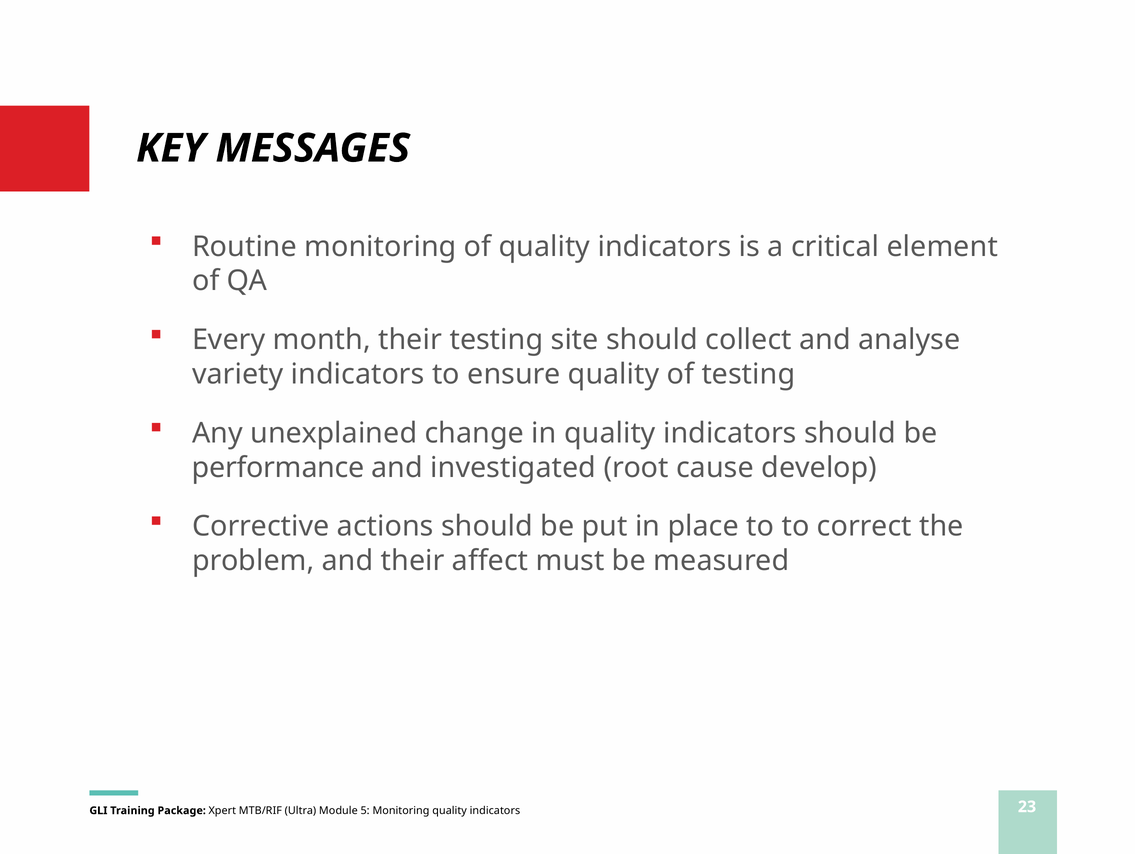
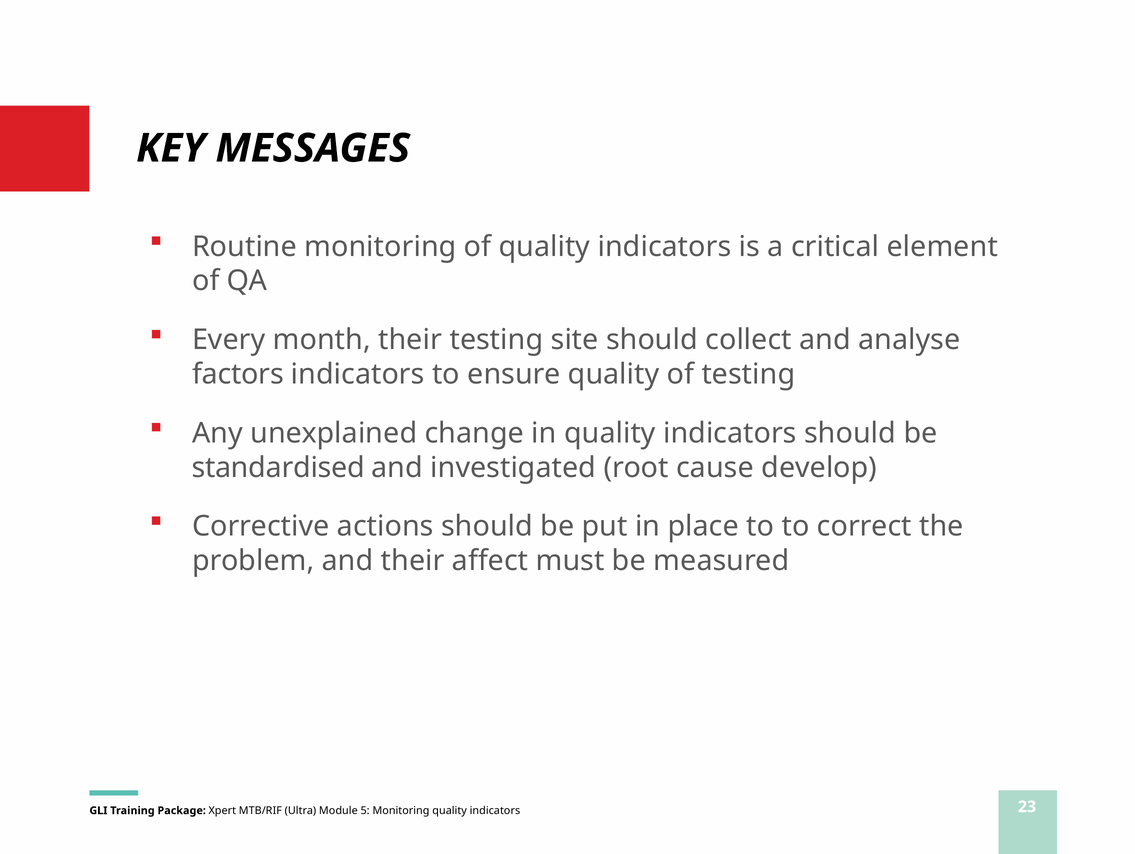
variety: variety -> factors (238, 374)
performance: performance -> standardised (278, 468)
